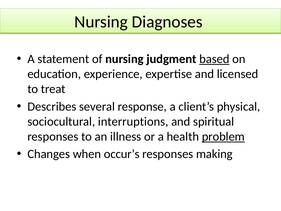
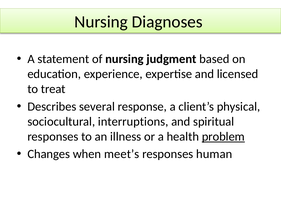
based underline: present -> none (214, 59)
occur’s: occur’s -> meet’s (122, 154)
making: making -> human (214, 154)
